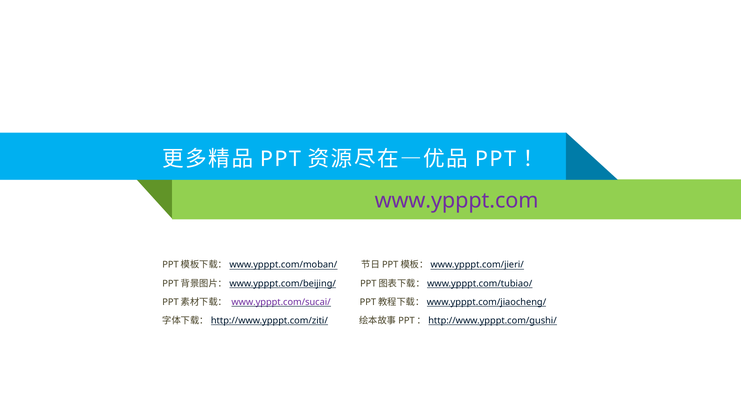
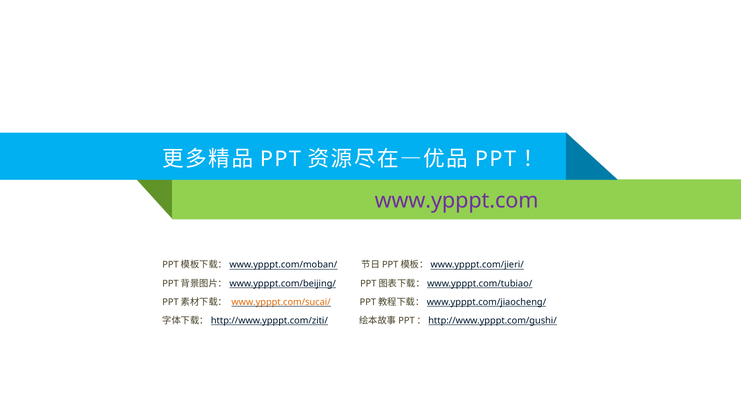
www.ypppt.com/sucai/ colour: purple -> orange (281, 302)
